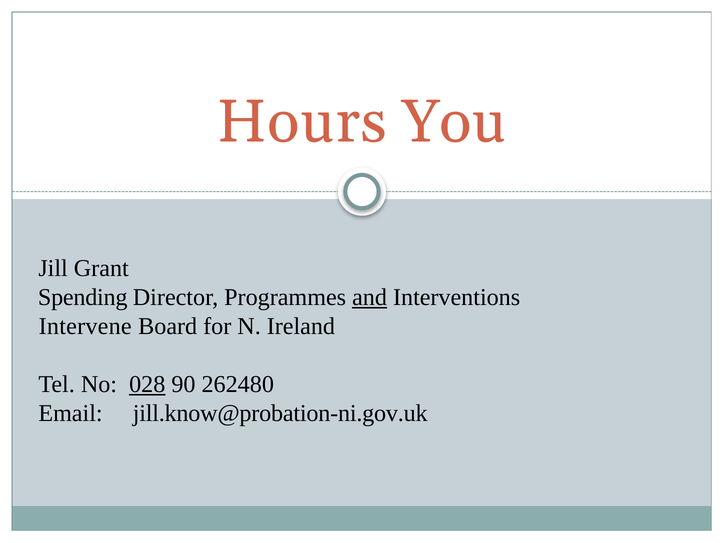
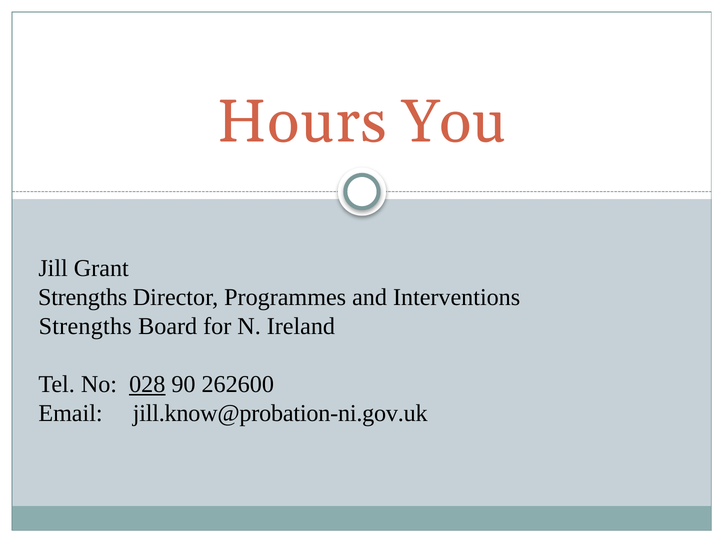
Spending: Spending -> Strengths (83, 297)
and underline: present -> none (370, 297)
Intervene: Intervene -> Strengths (85, 326)
262480: 262480 -> 262600 (238, 384)
